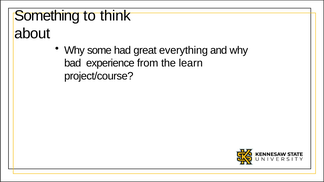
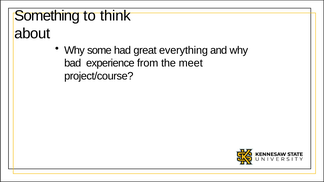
learn: learn -> meet (191, 63)
